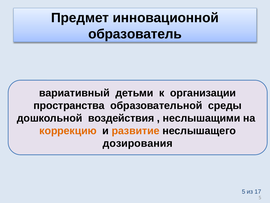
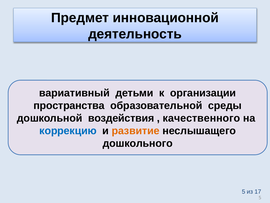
образователь: образователь -> деятельность (135, 34)
неслышащими: неслышащими -> качественного (201, 118)
коррекцию colour: orange -> blue (68, 131)
дозирования: дозирования -> дошкольного (138, 143)
